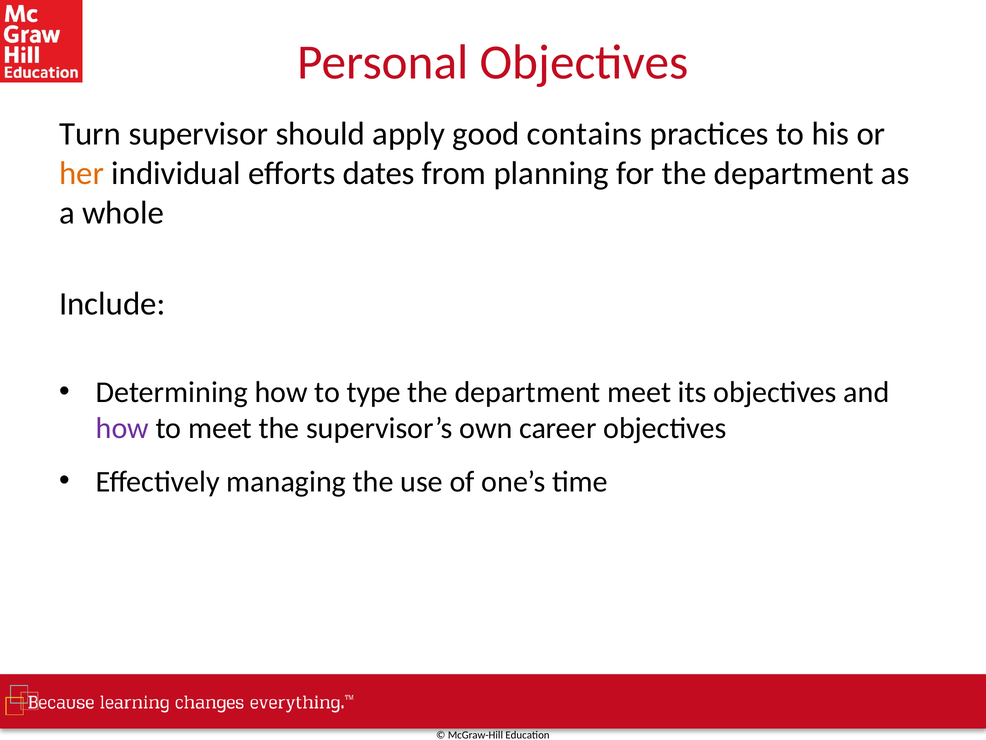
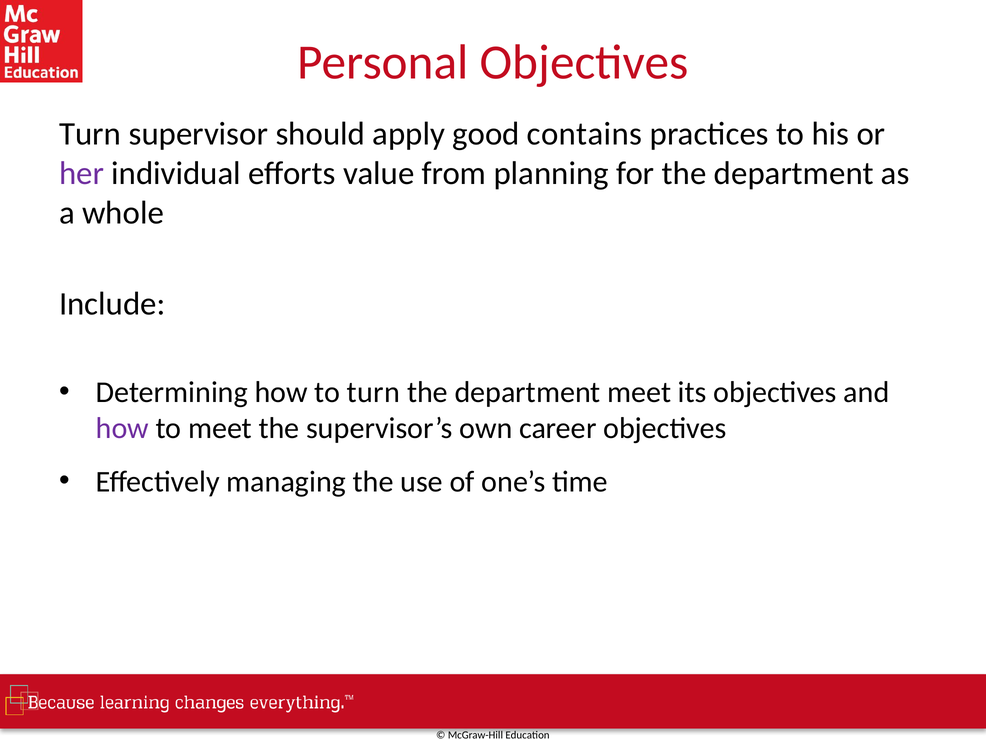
her colour: orange -> purple (82, 173)
dates: dates -> value (379, 173)
to type: type -> turn (373, 392)
